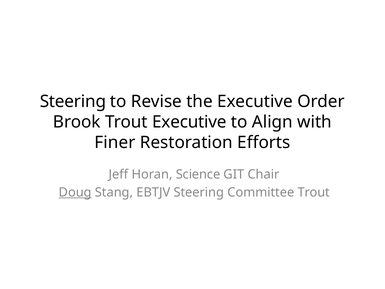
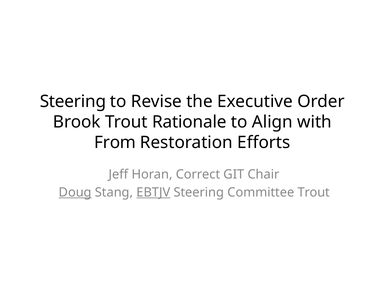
Trout Executive: Executive -> Rationale (189, 122)
Finer: Finer -> From (115, 142)
Science: Science -> Correct (198, 174)
EBTJV underline: none -> present (153, 192)
